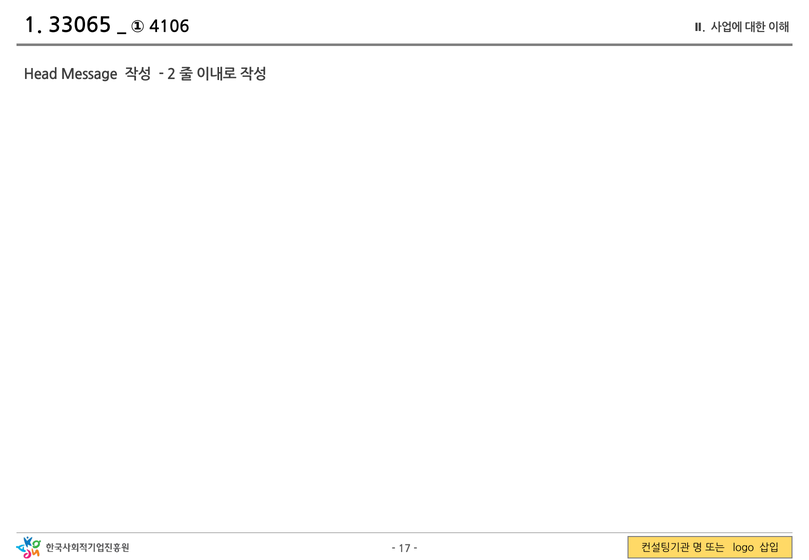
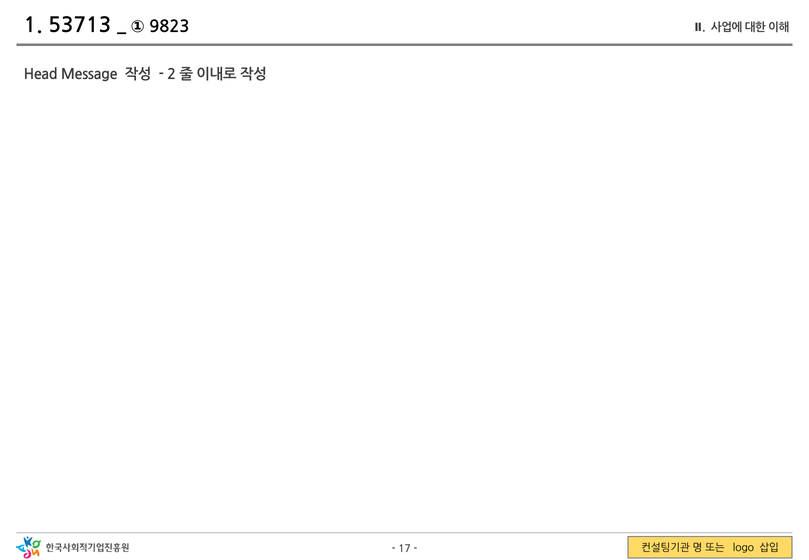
33065: 33065 -> 53713 (80, 26)
4106: 4106 -> 9823 (169, 27)
